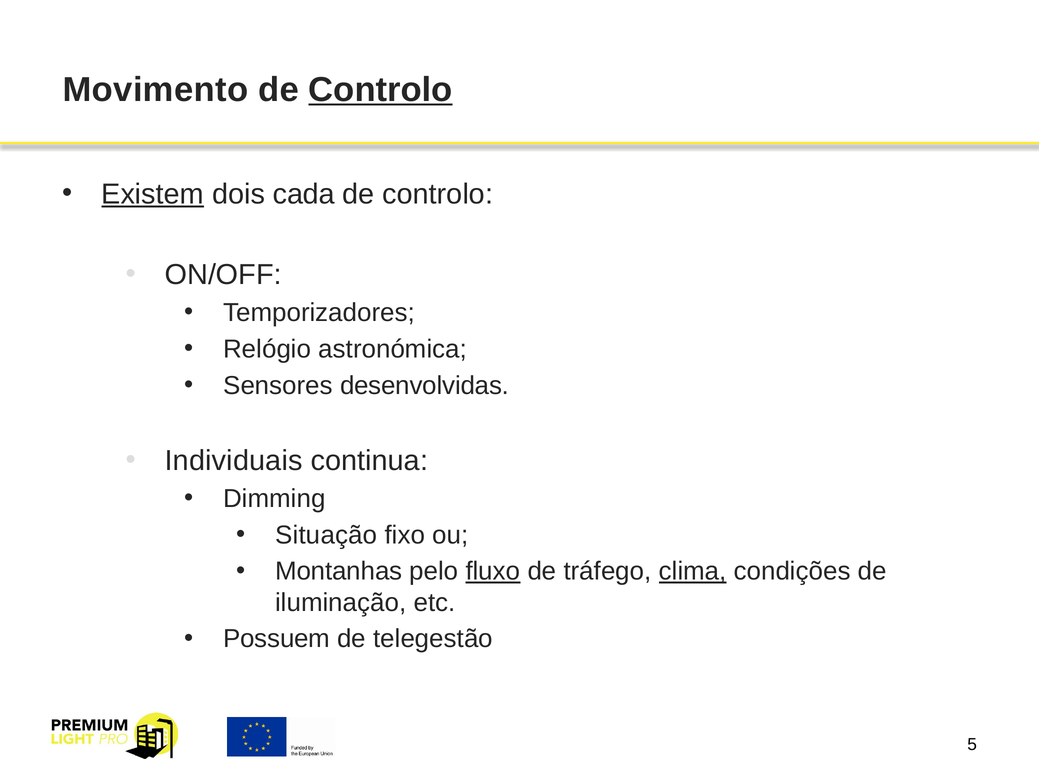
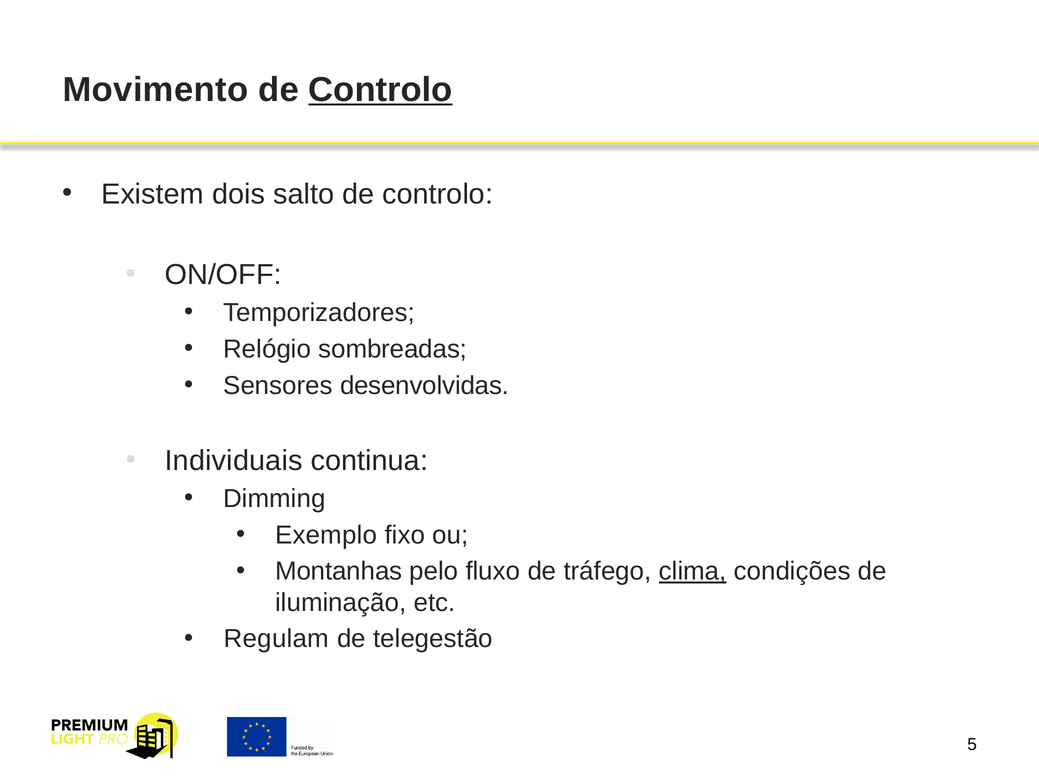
Existem underline: present -> none (153, 194)
cada: cada -> salto (304, 194)
astronómica: astronómica -> sombreadas (393, 349)
Situação: Situação -> Exemplo (326, 535)
fluxo underline: present -> none (493, 572)
Possuem: Possuem -> Regulam (276, 639)
